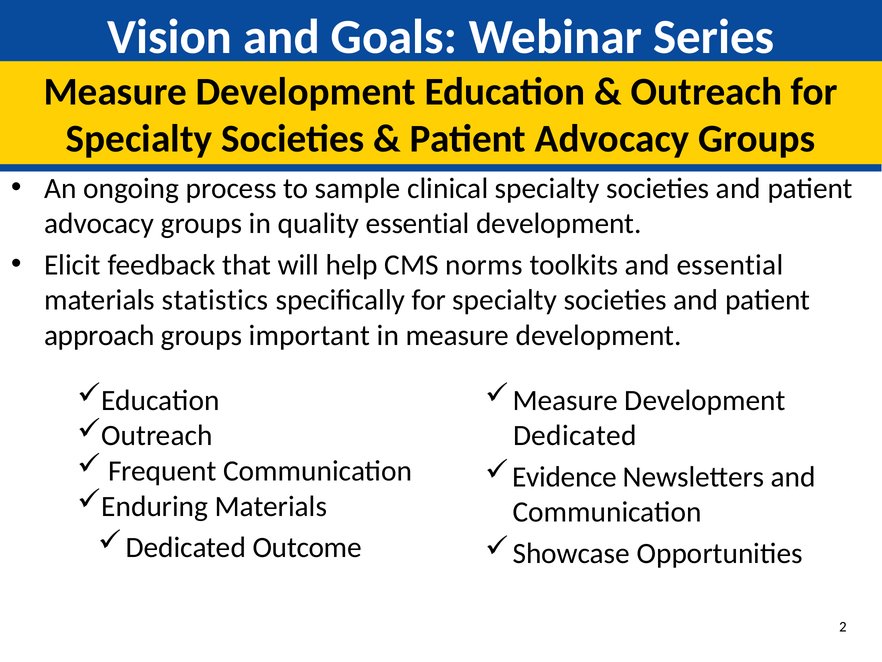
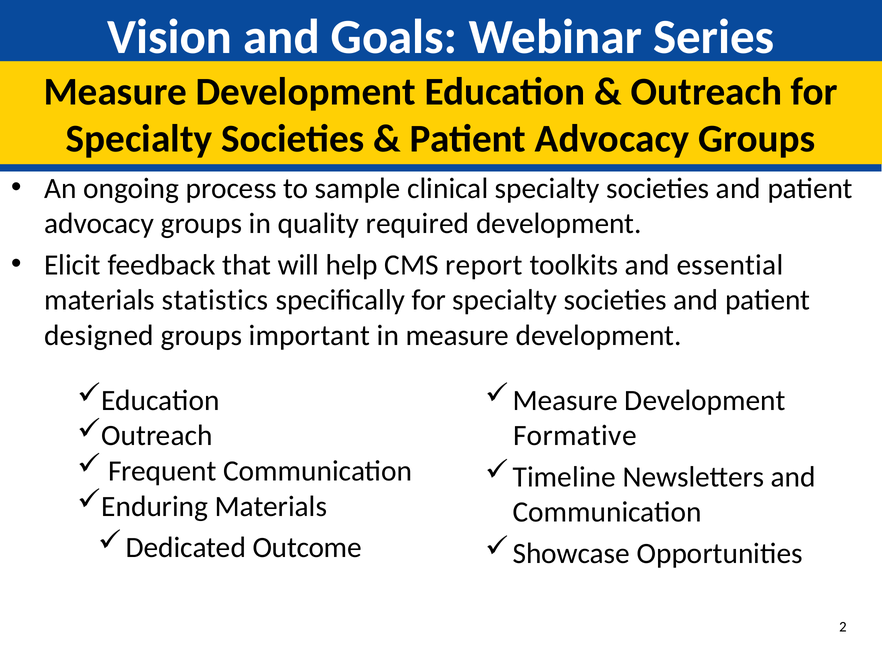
quality essential: essential -> required (418, 224)
norms: norms -> report (484, 265)
approach: approach -> designed (99, 335)
Dedicated: Dedicated -> Formative (575, 435)
Evidence: Evidence -> Timeline (564, 477)
